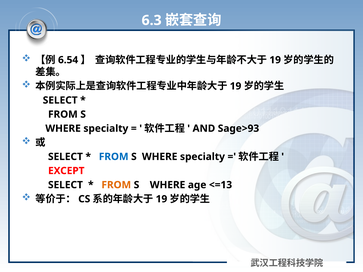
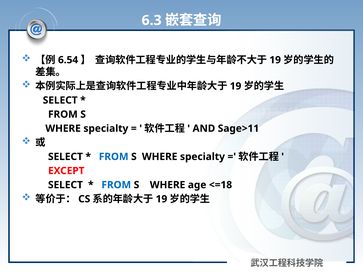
Sage>93: Sage>93 -> Sage>11 (238, 129)
FROM colour: orange -> blue (116, 185)
<=13: <=13 -> <=18 (221, 185)
